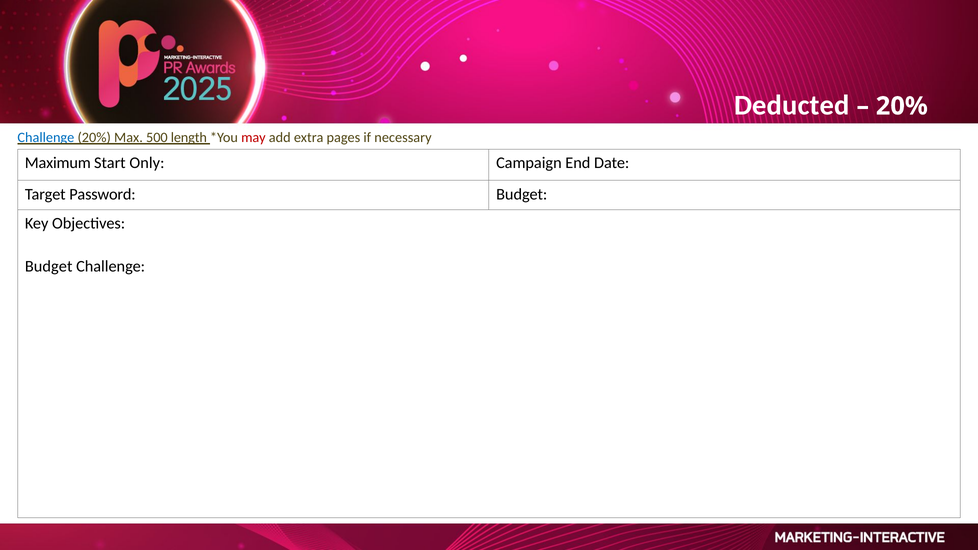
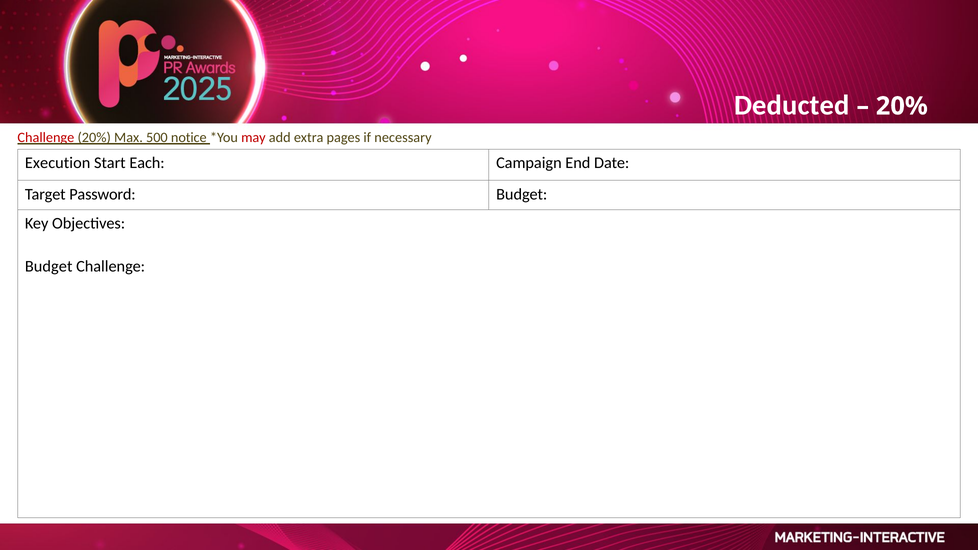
Challenge colour: blue -> red (46, 138)
length: length -> notice (189, 138)
Maximum: Maximum -> Execution (58, 163)
Only: Only -> Each (147, 163)
